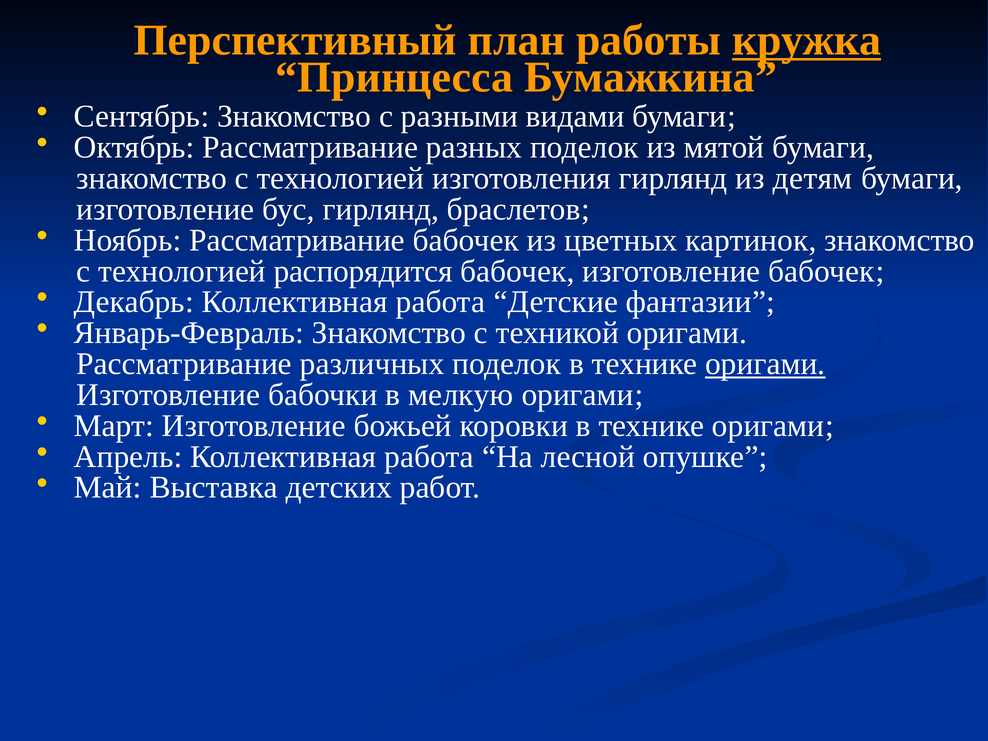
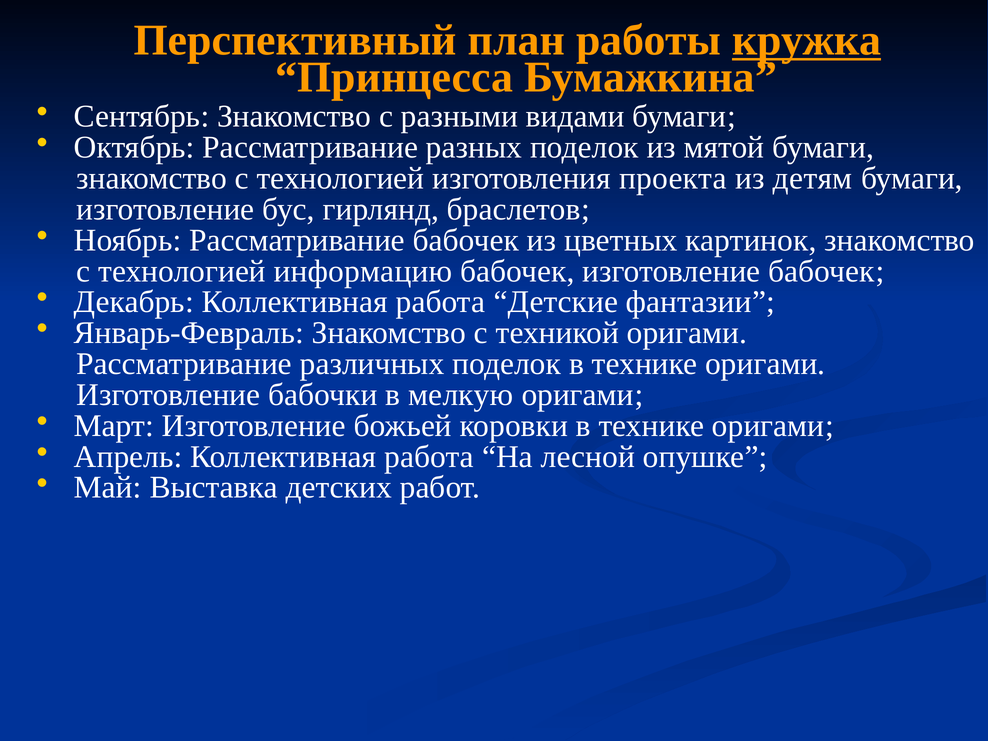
изготовления гирлянд: гирлянд -> проекта (673, 178)
распорядится: распорядится -> информацию (363, 271)
оригами underline: present -> none (765, 364)
